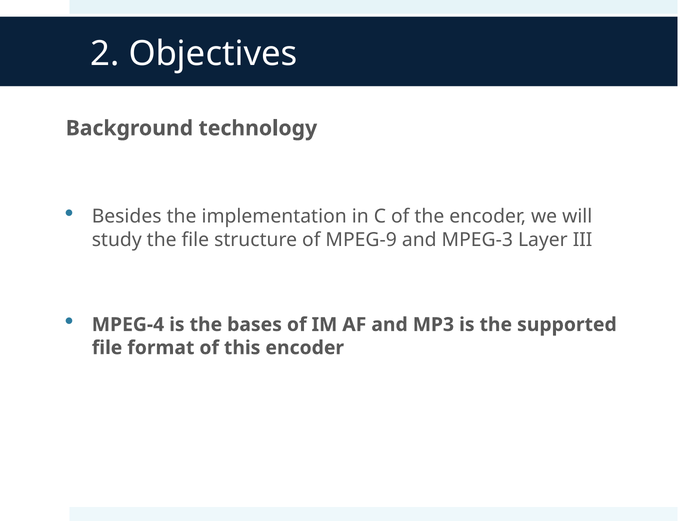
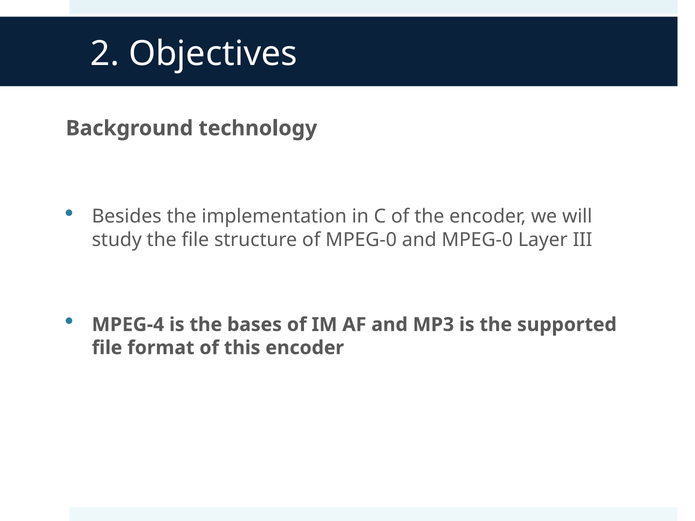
of MPEG-9: MPEG-9 -> MPEG-0 (361, 240)
and MPEG-3: MPEG-3 -> MPEG-0 (477, 240)
